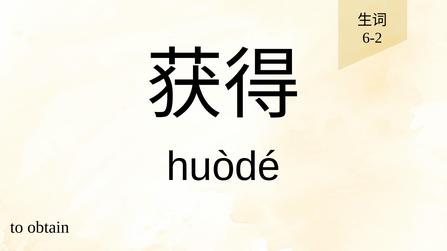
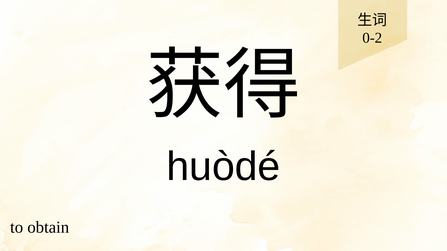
6-2: 6-2 -> 0-2 (372, 38)
